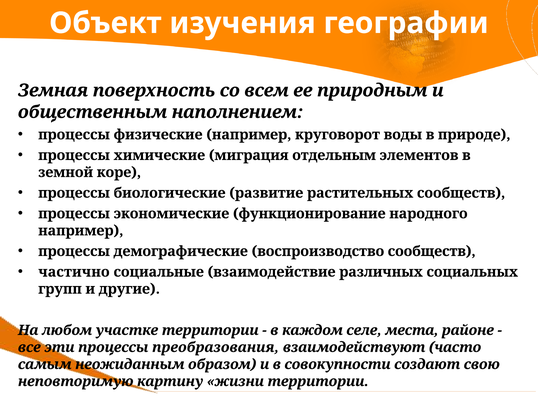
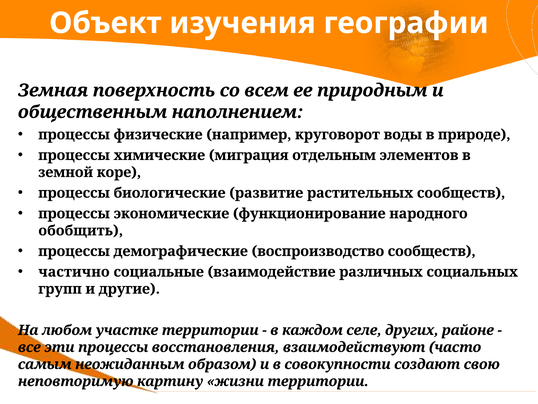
например: например -> обобщить (81, 230)
места: места -> других (412, 330)
преобразования: преобразования -> восстановления (216, 347)
